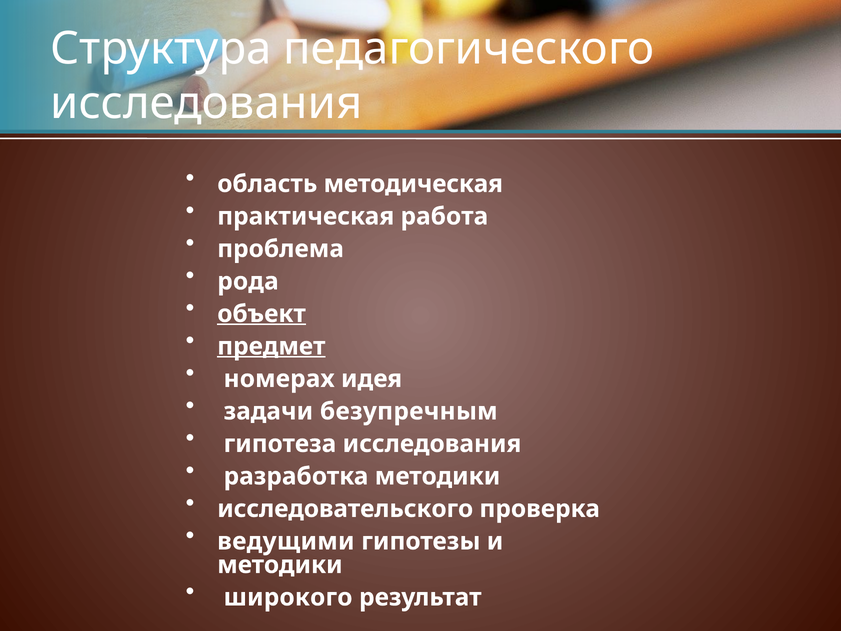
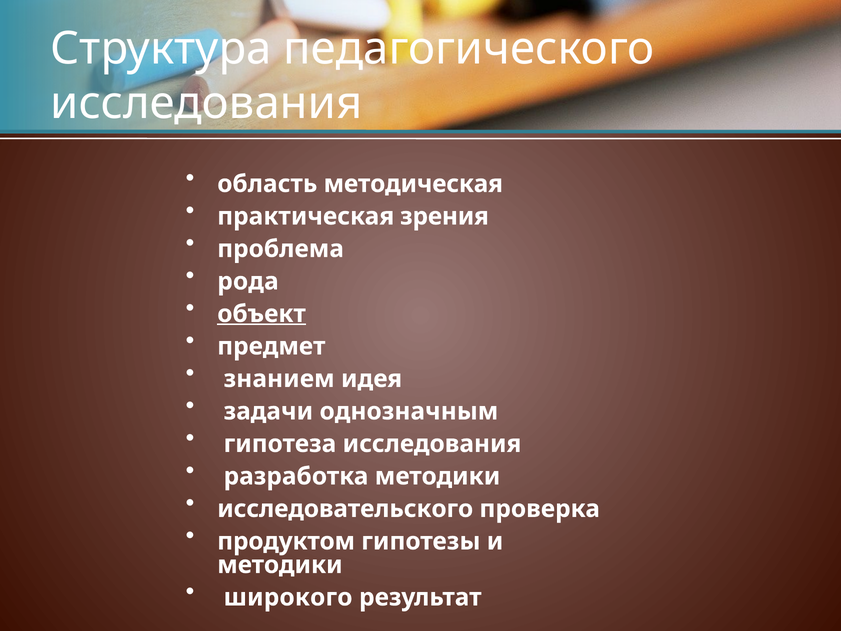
работа: работа -> зрения (444, 216)
предмет underline: present -> none (271, 346)
номерах: номерах -> знанием (279, 379)
безупречным: безупречным -> однозначным (409, 411)
ведущими: ведущими -> продуктом (286, 541)
